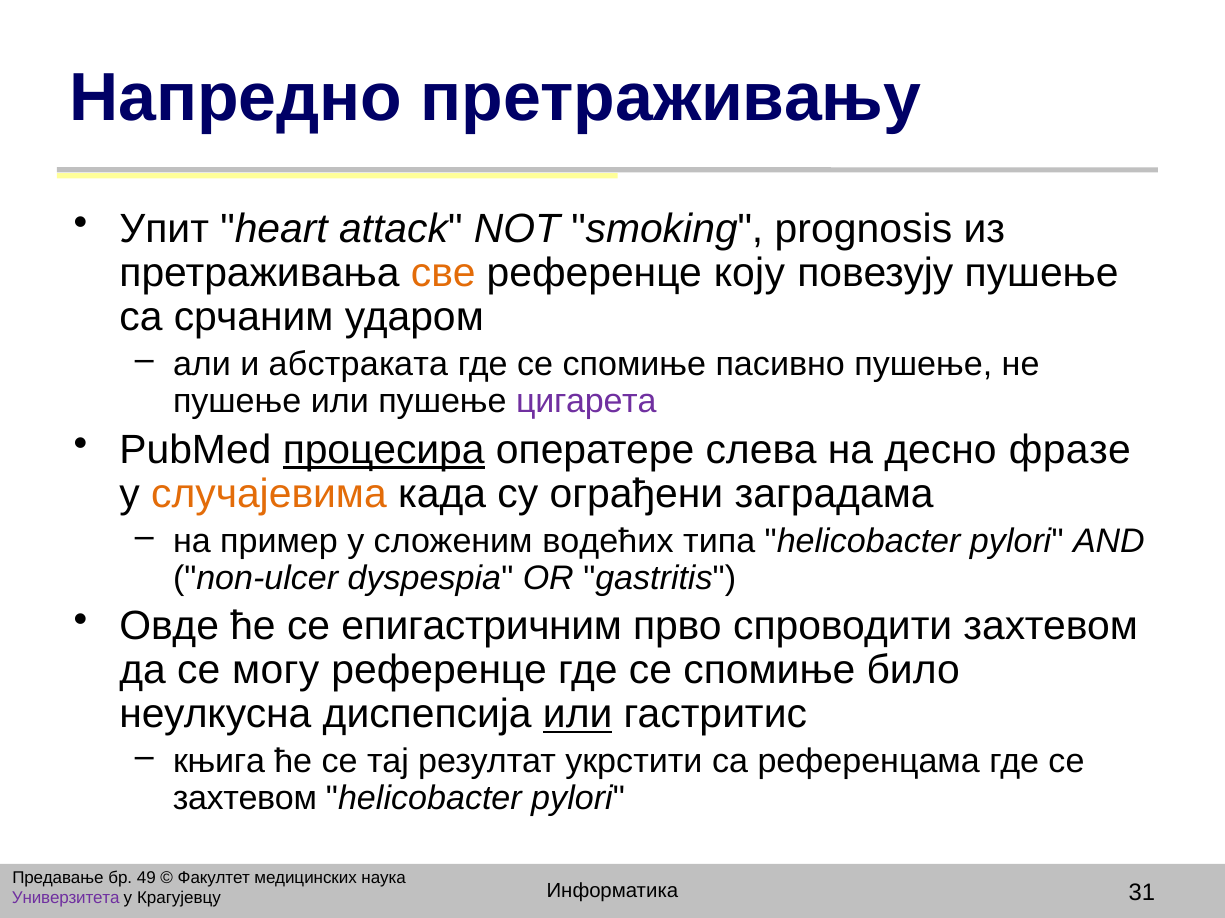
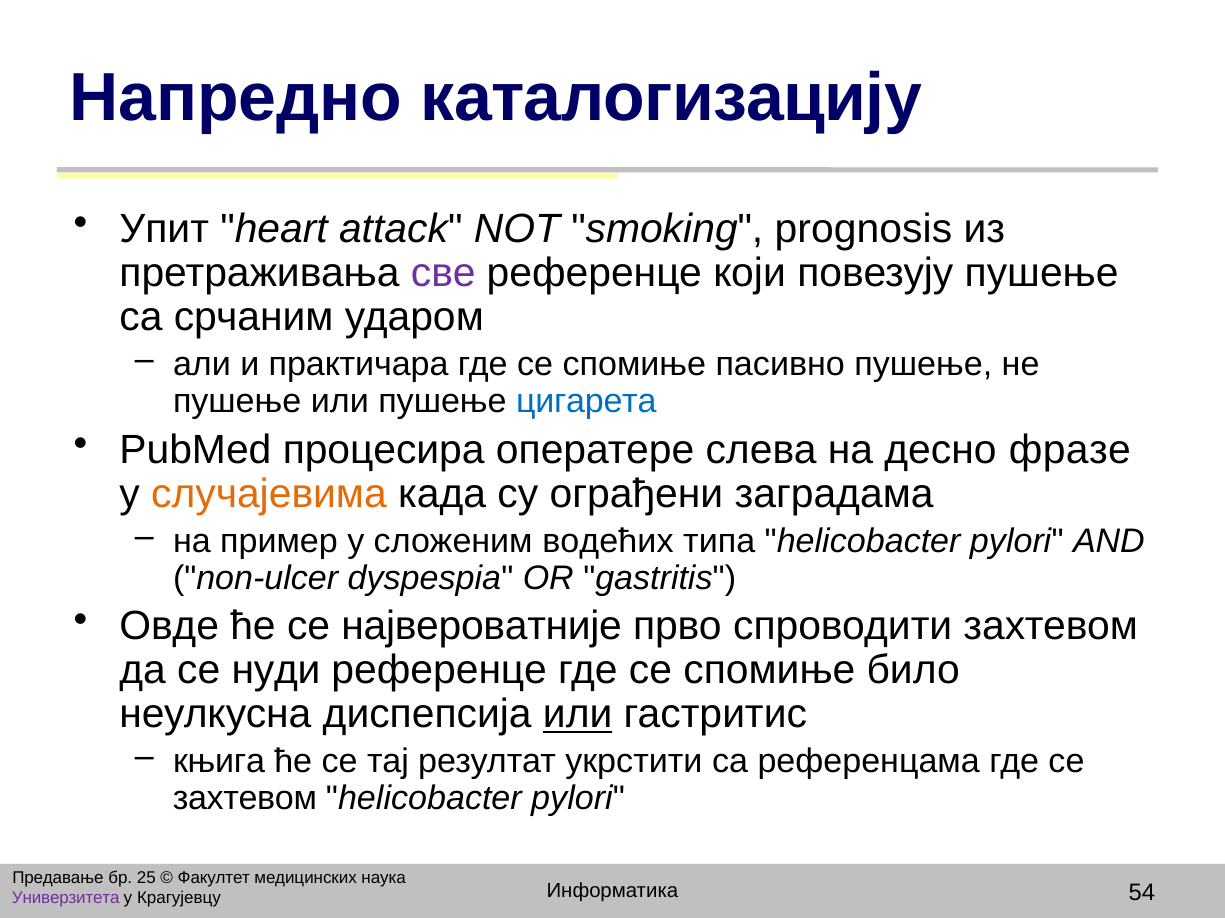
претраживању: претраживању -> каталогизацију (671, 98)
све colour: orange -> purple (443, 274)
коју: коју -> који (750, 274)
абстраката: абстраката -> практичара (359, 365)
цигарета colour: purple -> blue (586, 402)
процесира underline: present -> none (384, 450)
епигастричним: епигастричним -> највероватније (482, 627)
могу: могу -> нуди (276, 671)
49: 49 -> 25 (146, 878)
31: 31 -> 54 (1142, 894)
